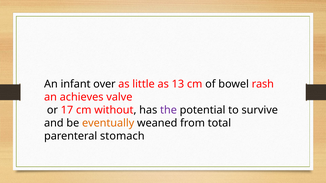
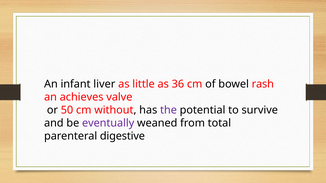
over: over -> liver (104, 84)
13: 13 -> 36 (178, 84)
17: 17 -> 50 (67, 110)
eventually colour: orange -> purple (108, 123)
stomach: stomach -> digestive (122, 136)
